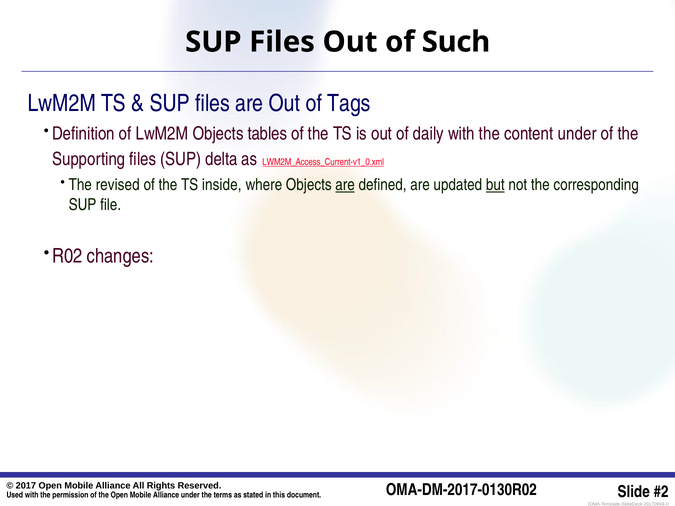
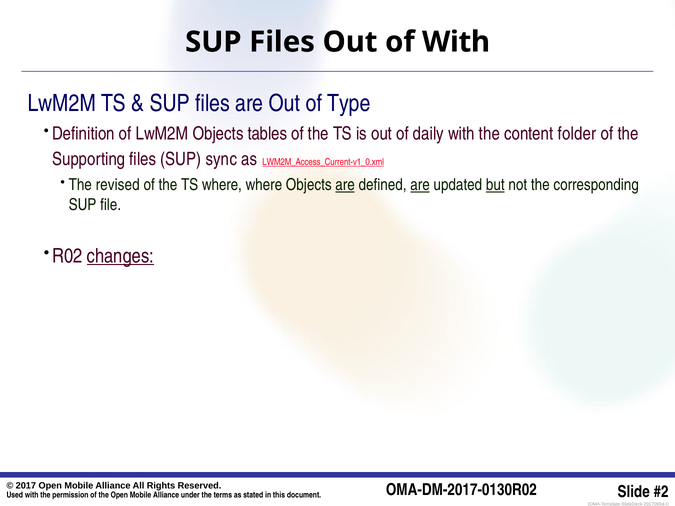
of Such: Such -> With (456, 42)
Tags: Tags -> Type (349, 103)
content under: under -> folder (577, 134)
delta: delta -> sync (221, 160)
TS inside: inside -> where (222, 185)
are underline: none -> present (420, 185)
changes underline: none -> present (120, 256)
